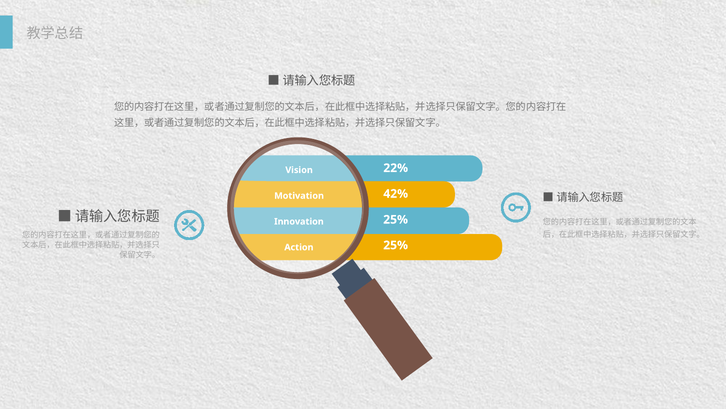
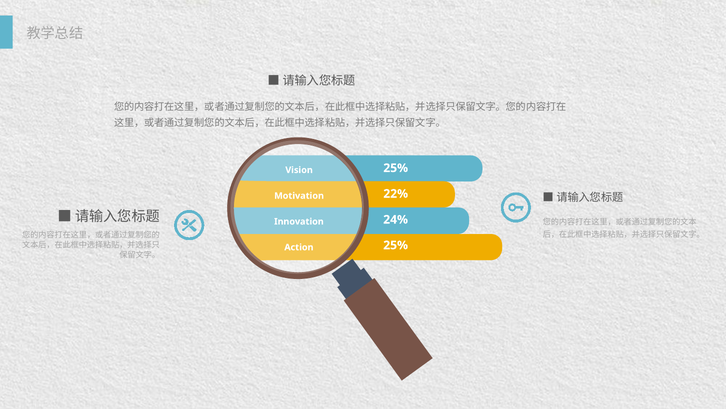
22%: 22% -> 25% (396, 168)
42%: 42% -> 22% (396, 194)
25%: 25% -> 24% (396, 219)
